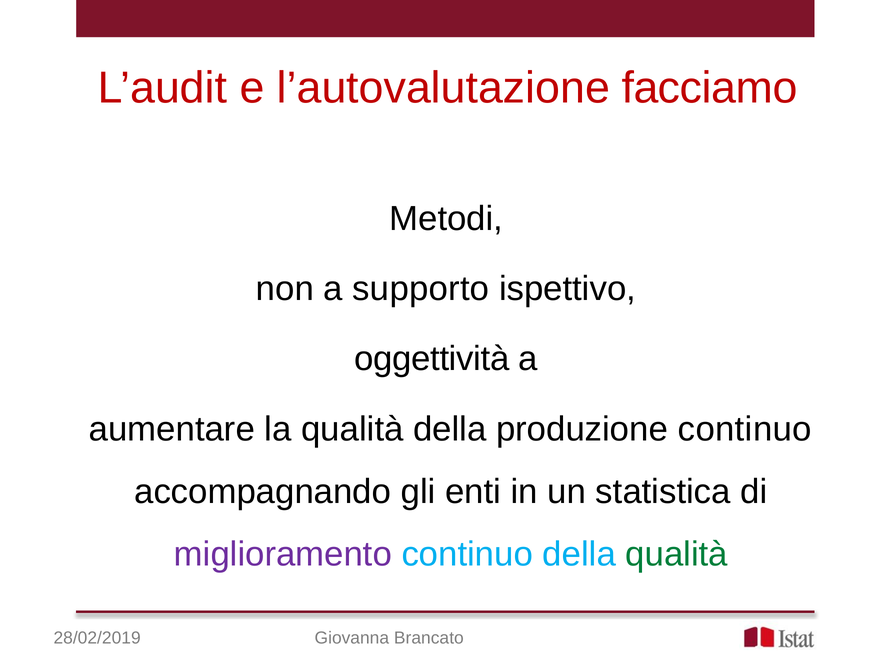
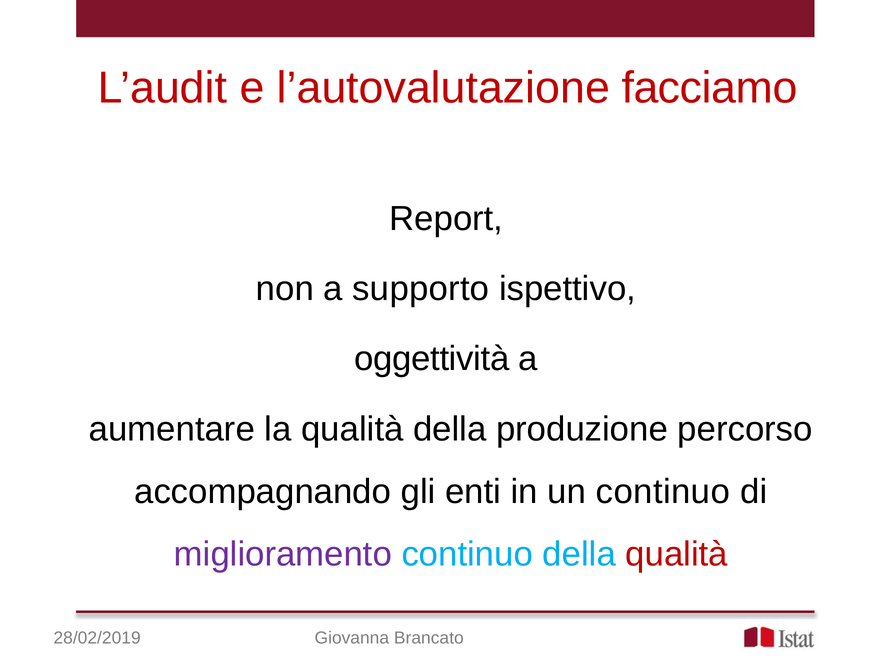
Metodi: Metodi -> Report (446, 219)
produzione continuo: continuo -> percorso (745, 429)
un statistica: statistica -> continuo (663, 492)
qualità colour: green -> red (677, 555)
